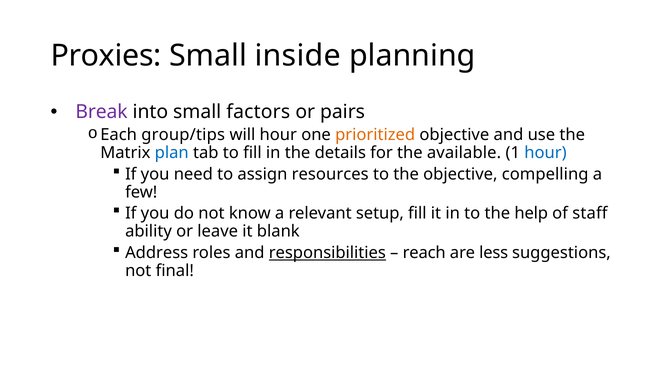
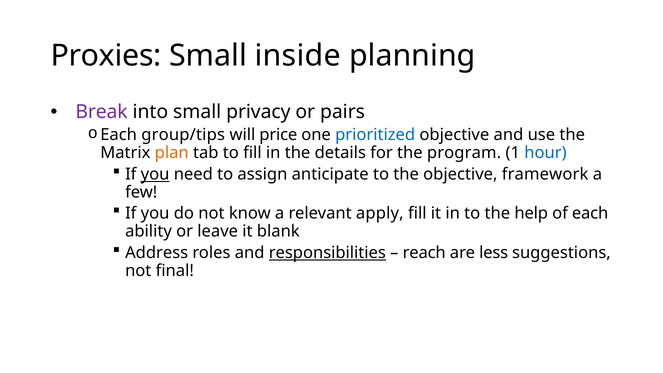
factors: factors -> privacy (258, 112)
will hour: hour -> price (278, 135)
prioritized colour: orange -> blue (375, 135)
plan colour: blue -> orange (172, 153)
available: available -> program (464, 153)
you underline: none -> present (155, 174)
resources: resources -> anticipate (330, 174)
compelling: compelling -> framework (545, 174)
setup: setup -> apply (380, 213)
of staff: staff -> each (590, 213)
